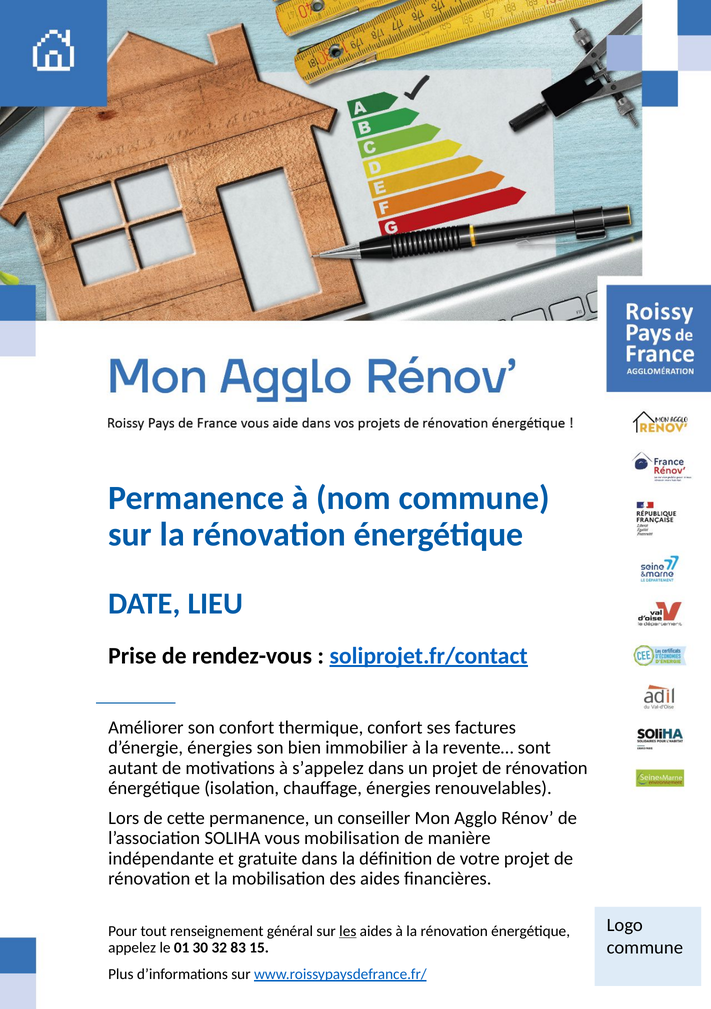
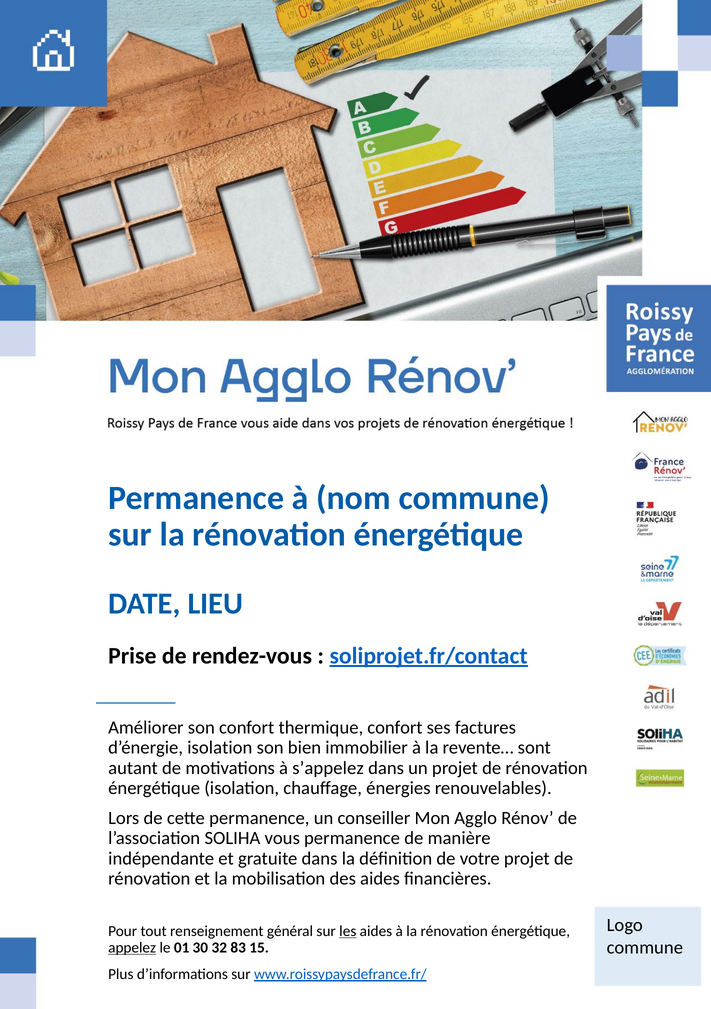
d’énergie énergies: énergies -> isolation (220, 748)
vous mobilisation: mobilisation -> permanence (352, 838)
appelez underline: none -> present (132, 948)
